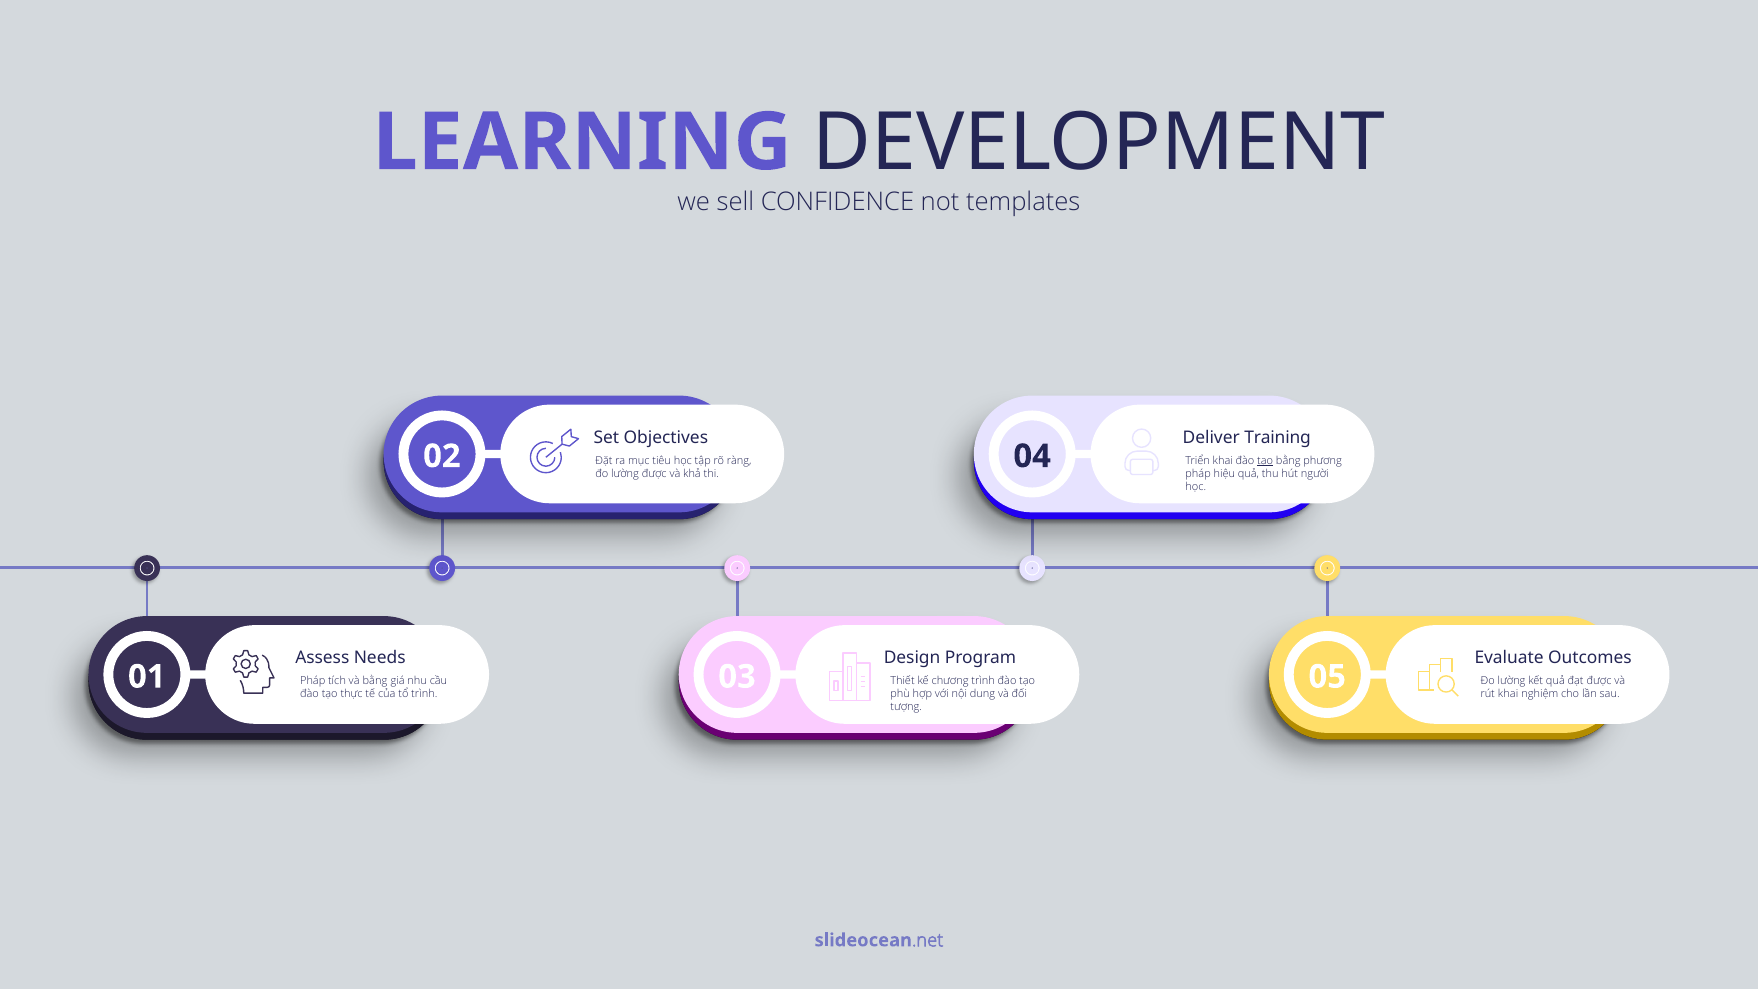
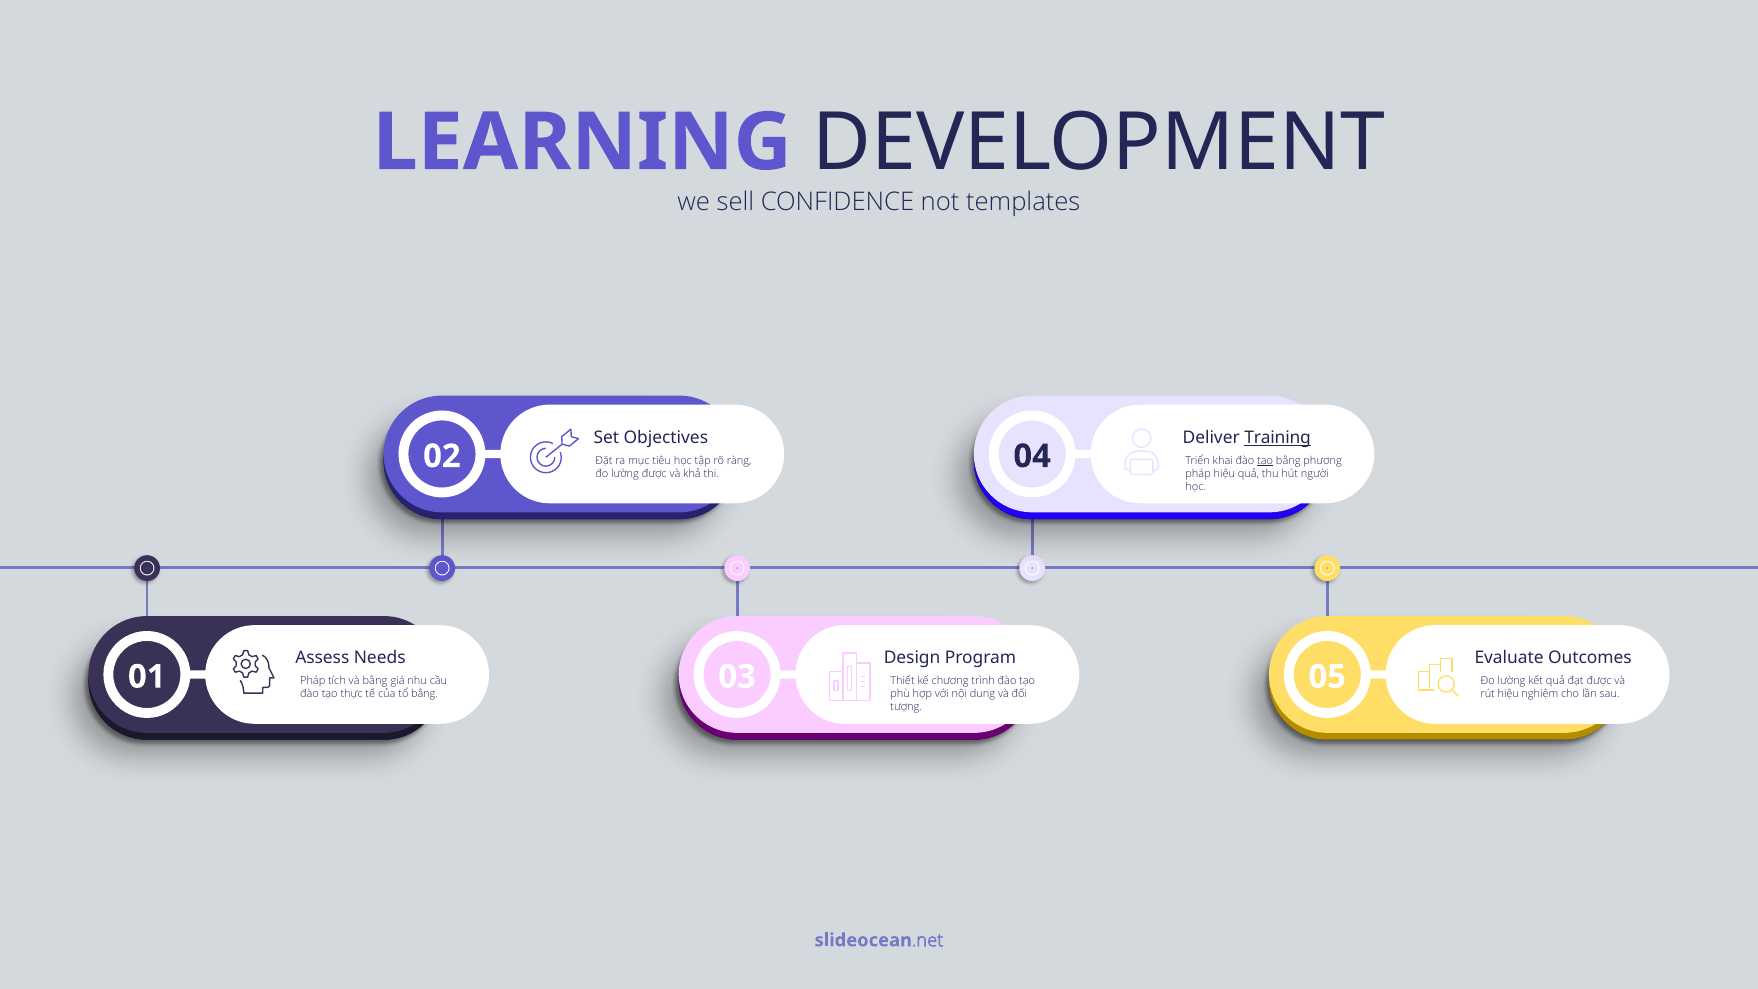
Training underline: none -> present (1278, 438)
tổ trình: trình -> bằng (424, 694)
rút khai: khai -> hiệu (1508, 694)
